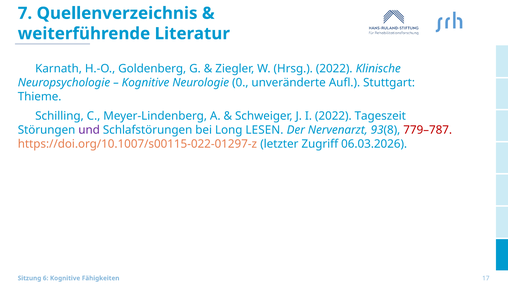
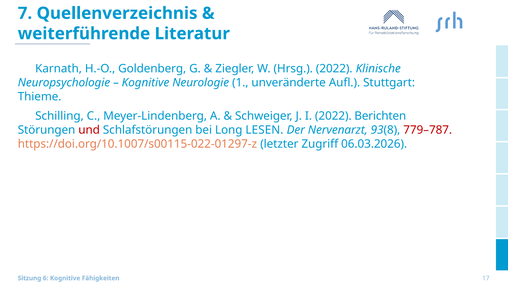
0: 0 -> 1 (240, 83)
Tageszeit: Tageszeit -> Berichten (380, 116)
und colour: purple -> red (89, 130)
